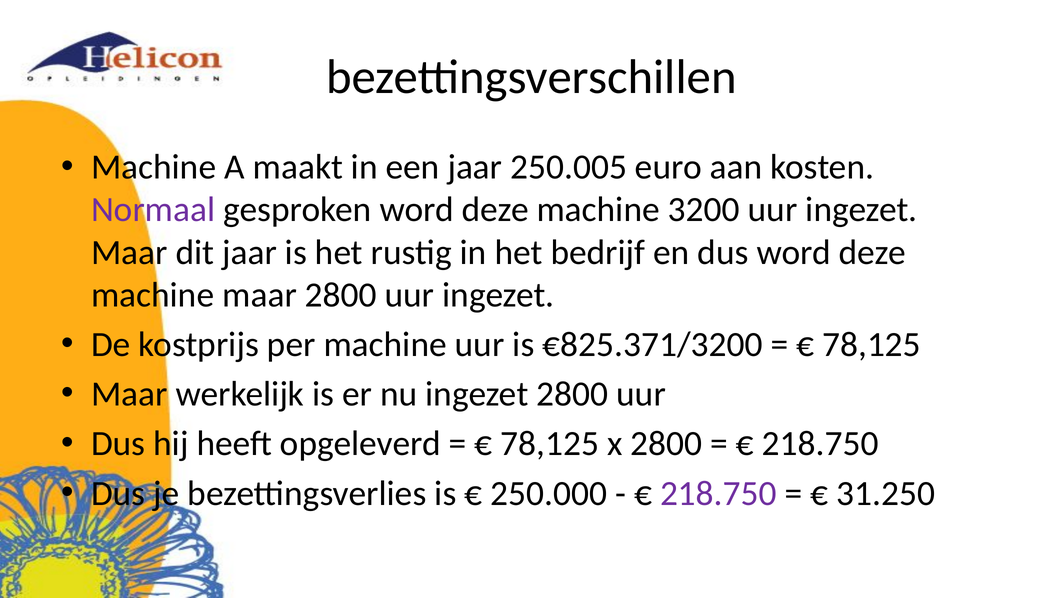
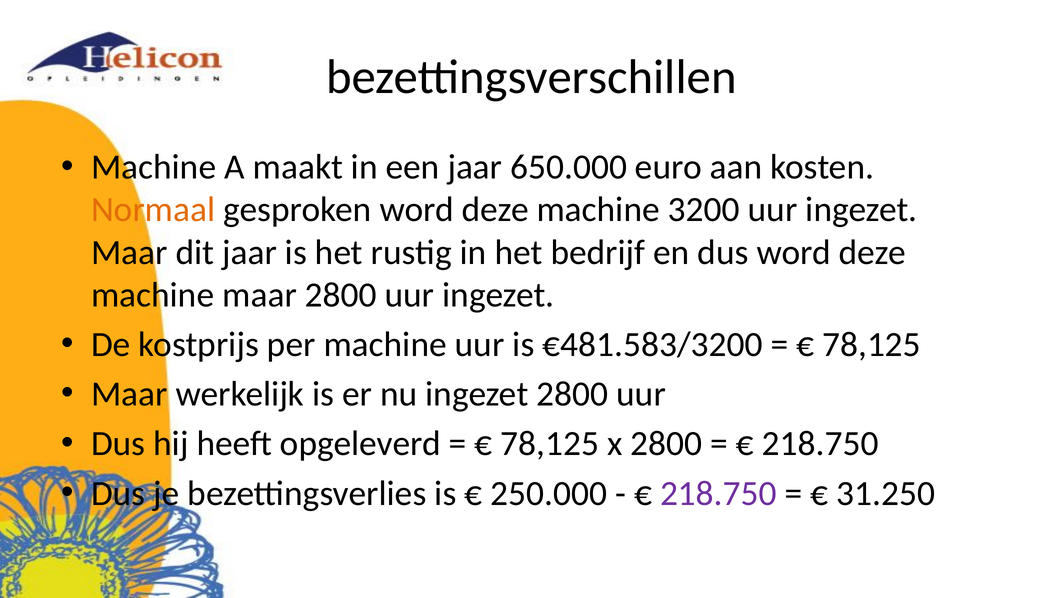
250.005: 250.005 -> 650.000 (569, 167)
Normaal colour: purple -> orange (153, 210)
€825.371/3200: €825.371/3200 -> €481.583/3200 (652, 344)
